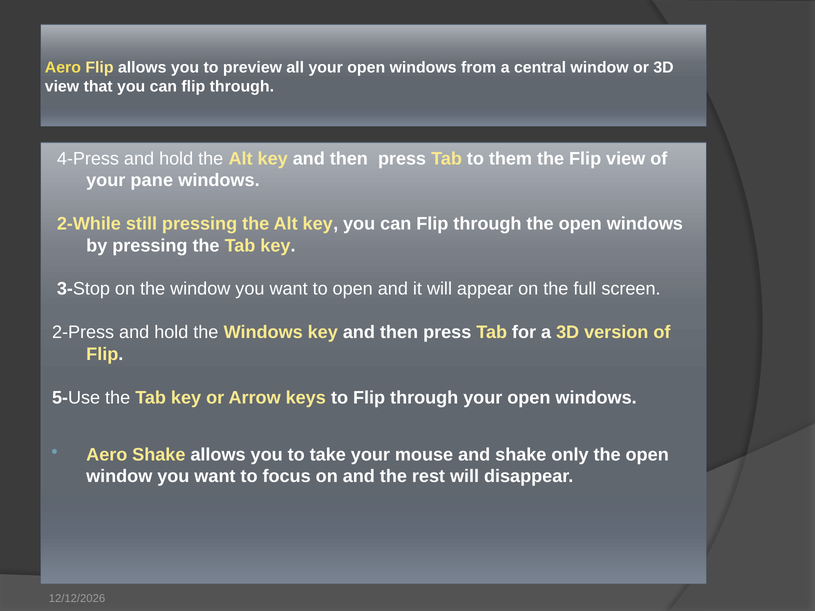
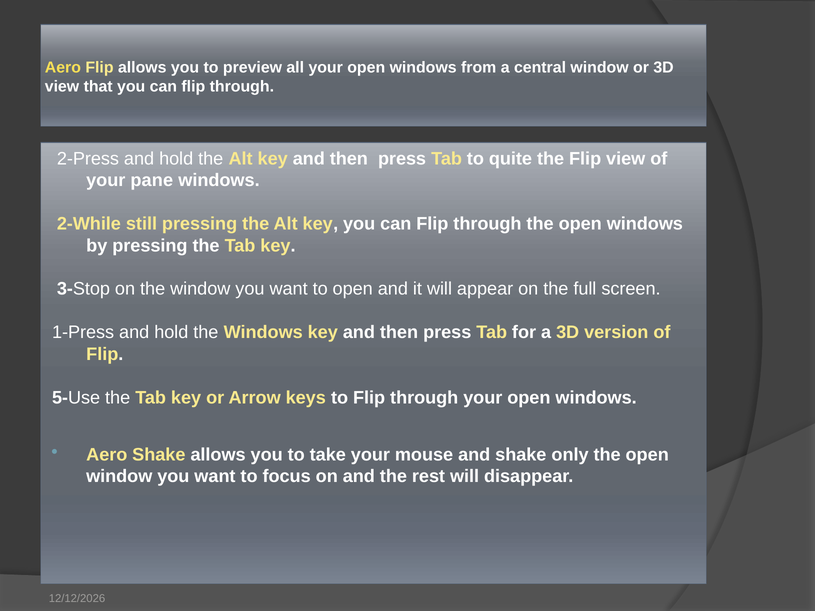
4-Press: 4-Press -> 2-Press (88, 159)
them: them -> quite (510, 159)
2-Press: 2-Press -> 1-Press (83, 333)
